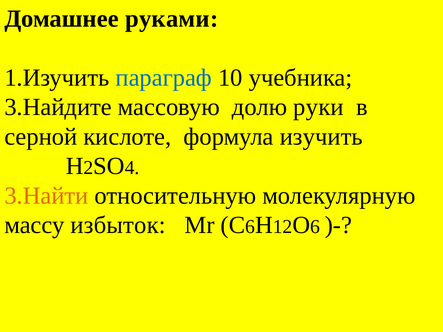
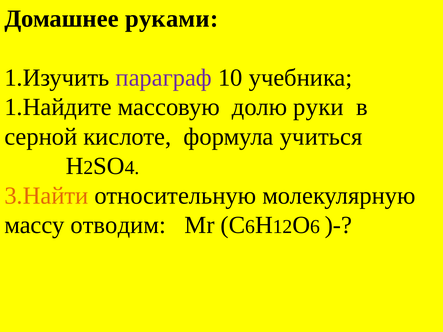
параграф colour: blue -> purple (164, 78)
3.Найдите: 3.Найдите -> 1.Найдите (58, 107)
изучить: изучить -> учиться (321, 137)
избыток: избыток -> отводим (118, 225)
